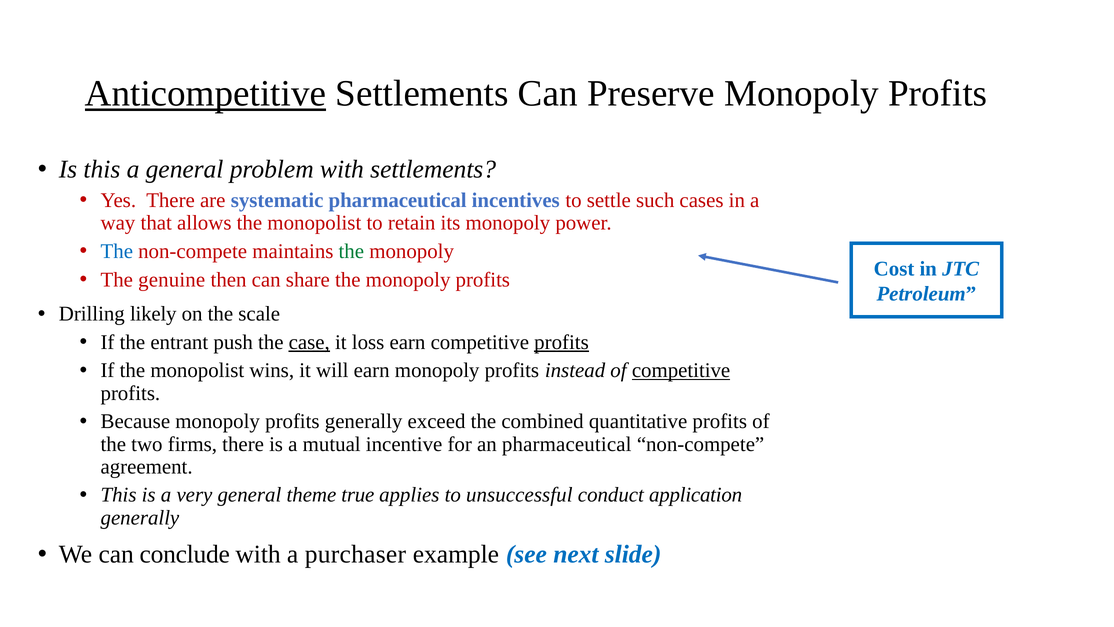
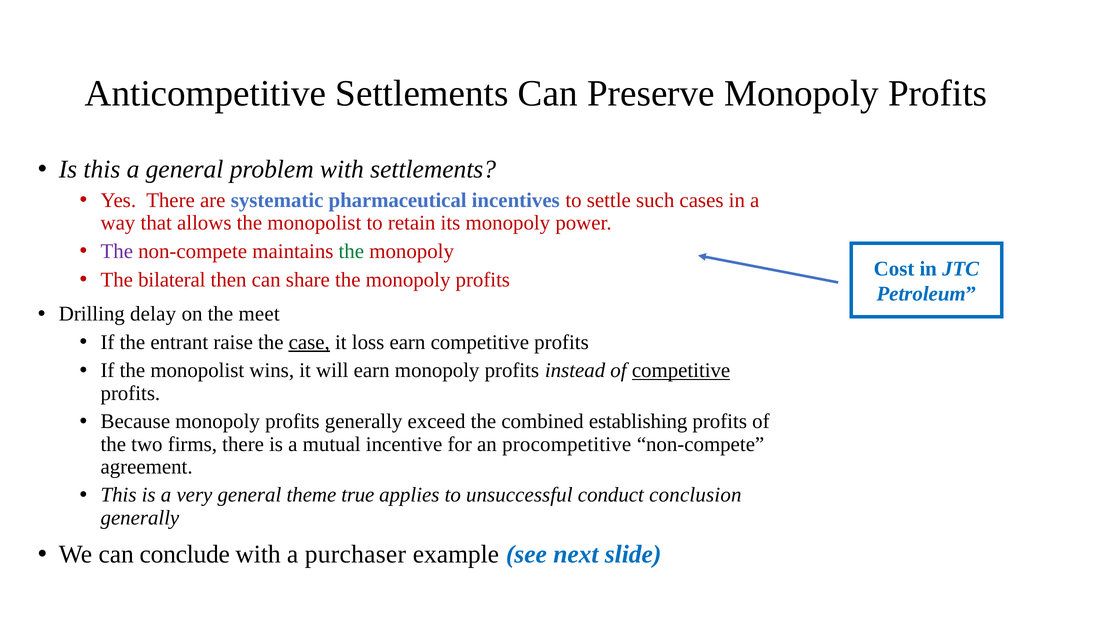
Anticompetitive underline: present -> none (206, 94)
The colour: blue -> purple (117, 251)
genuine: genuine -> bilateral (172, 279)
likely: likely -> delay (153, 314)
scale: scale -> meet (259, 314)
push: push -> raise (233, 342)
profits underline: present -> none (561, 342)
quantitative: quantitative -> establishing (638, 421)
an pharmaceutical: pharmaceutical -> procompetitive (567, 444)
application: application -> conclusion (695, 495)
